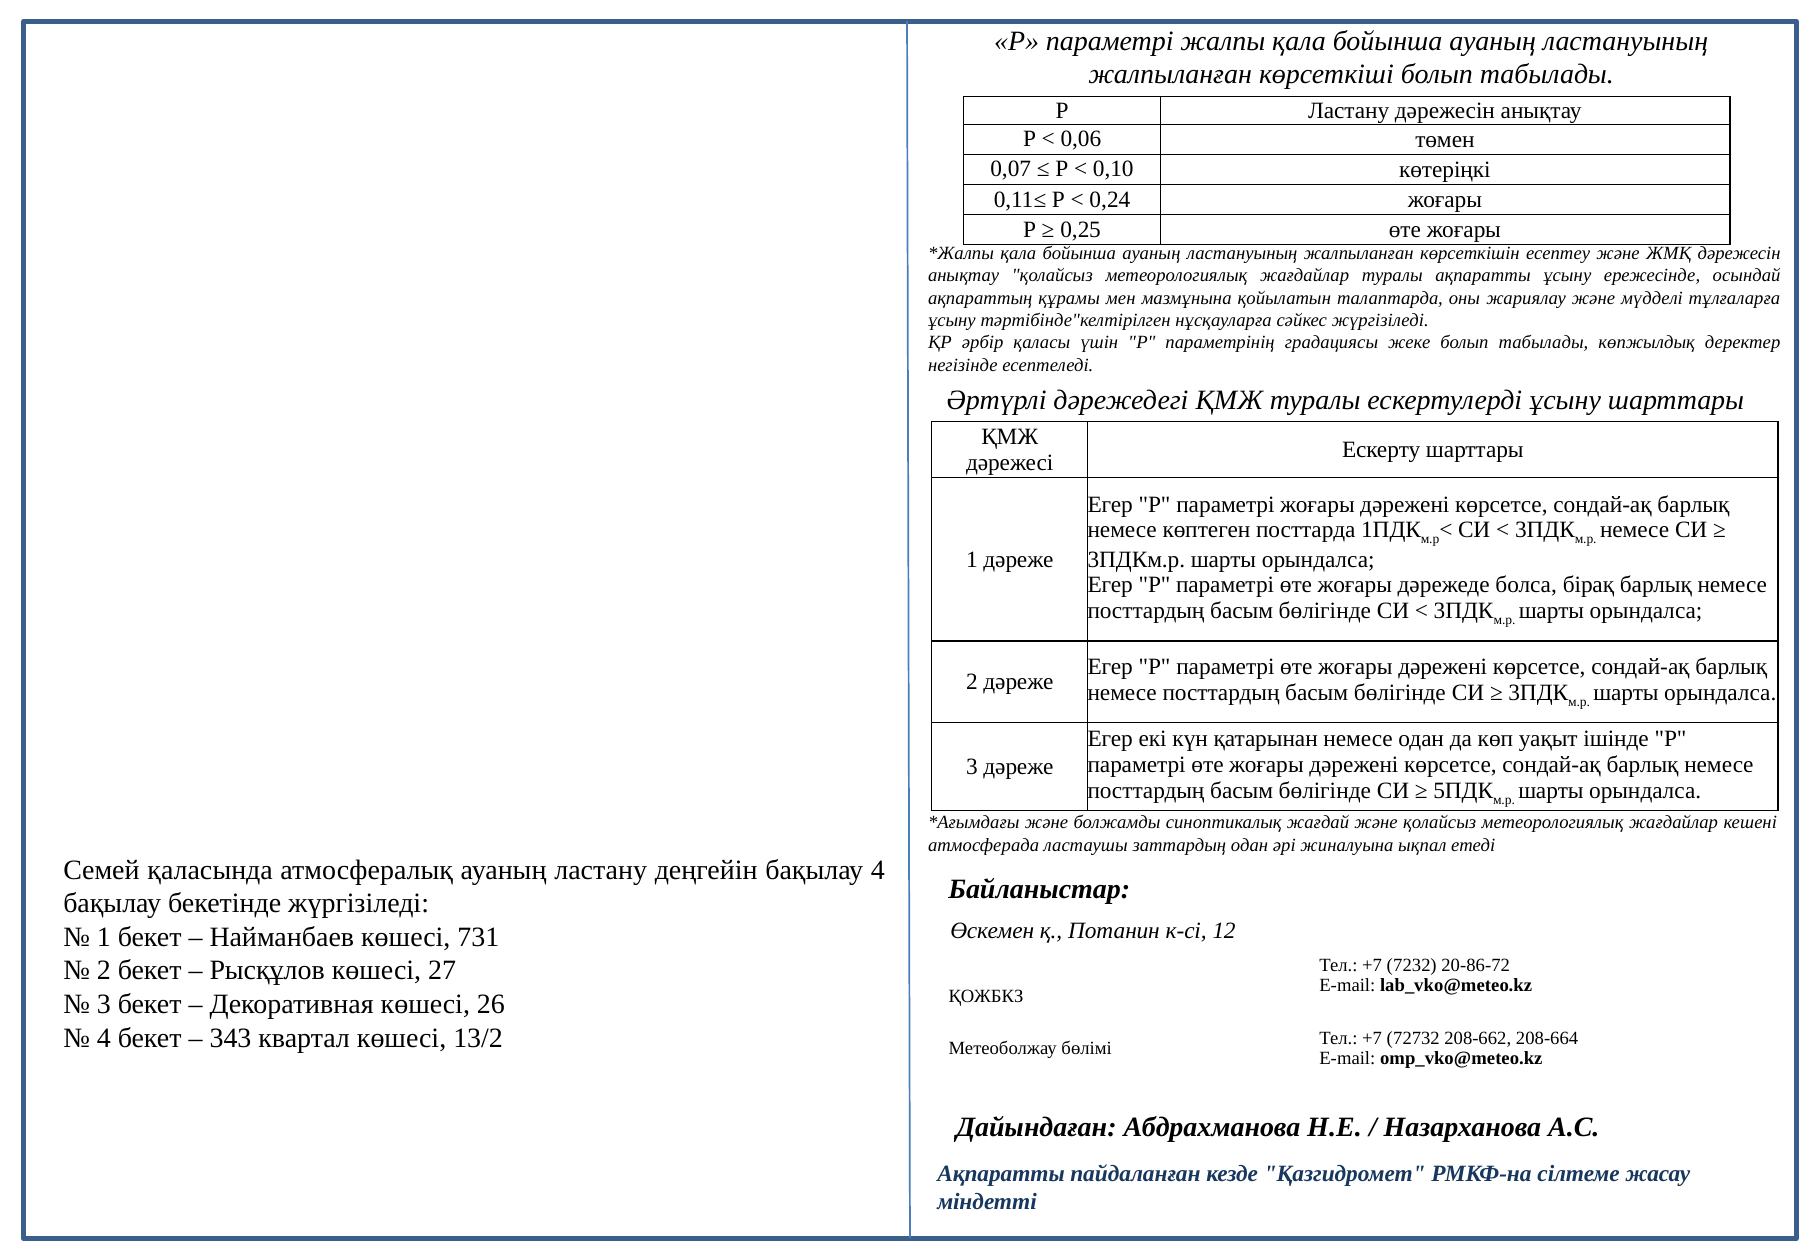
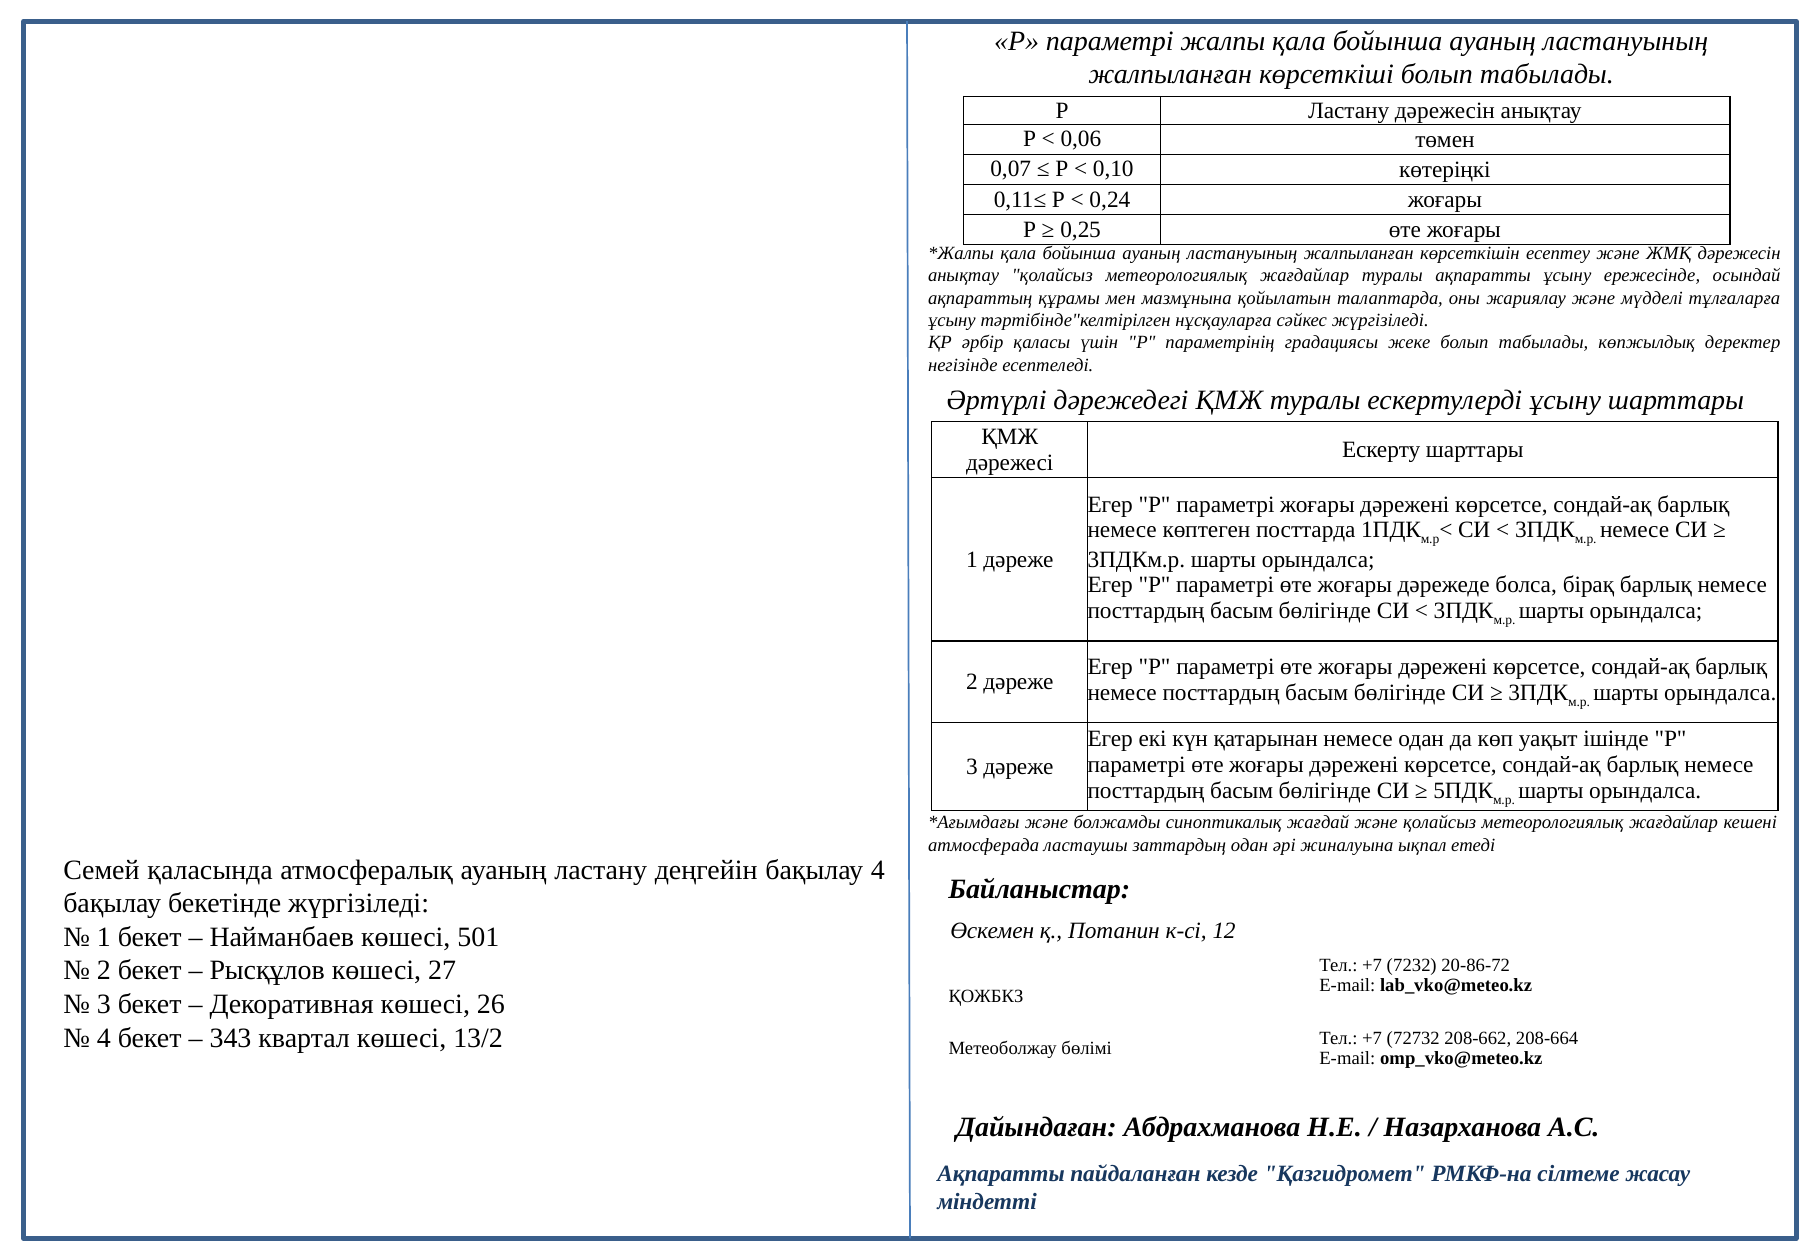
731: 731 -> 501 (478, 937)
